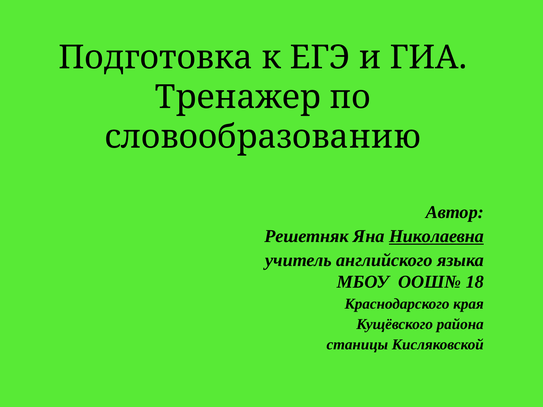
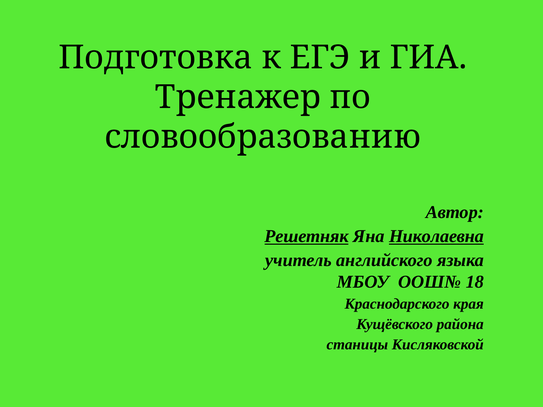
Решетняк underline: none -> present (307, 236)
